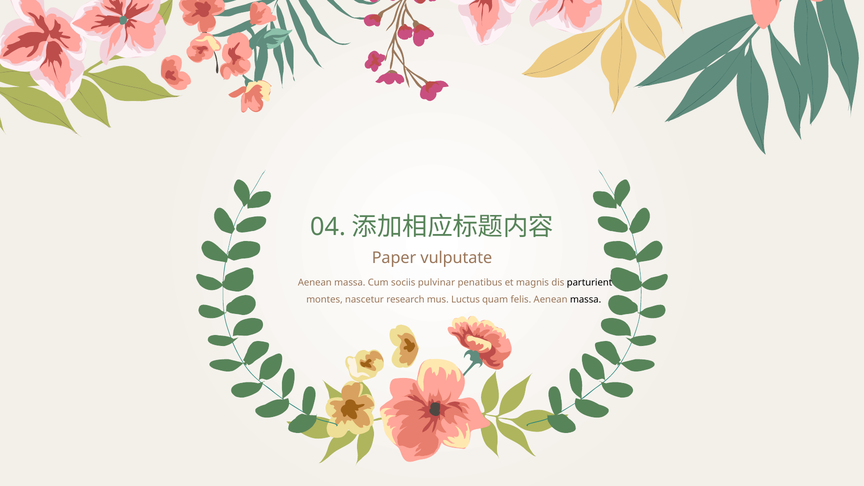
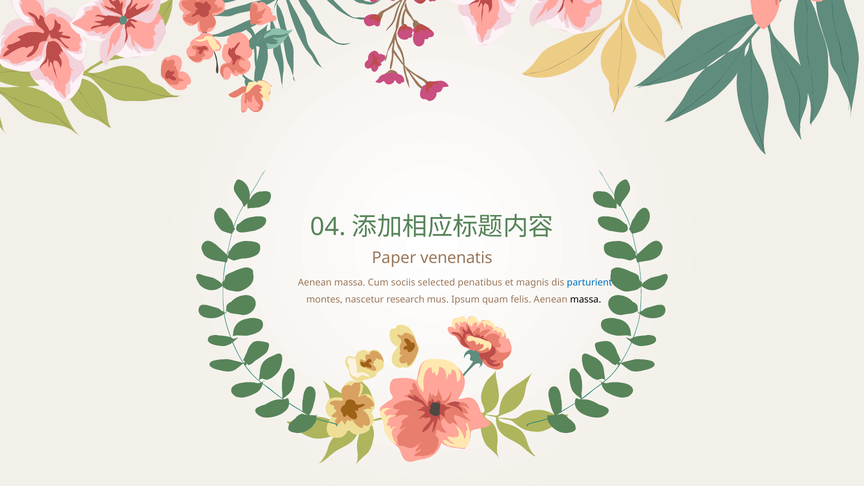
vulputate: vulputate -> venenatis (456, 258)
pulvinar: pulvinar -> selected (436, 282)
parturient colour: black -> blue (590, 282)
Luctus: Luctus -> Ipsum (465, 300)
